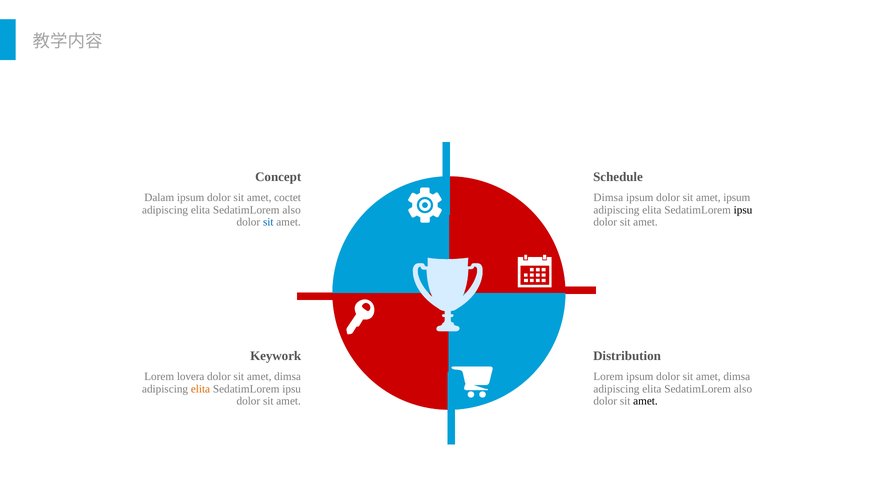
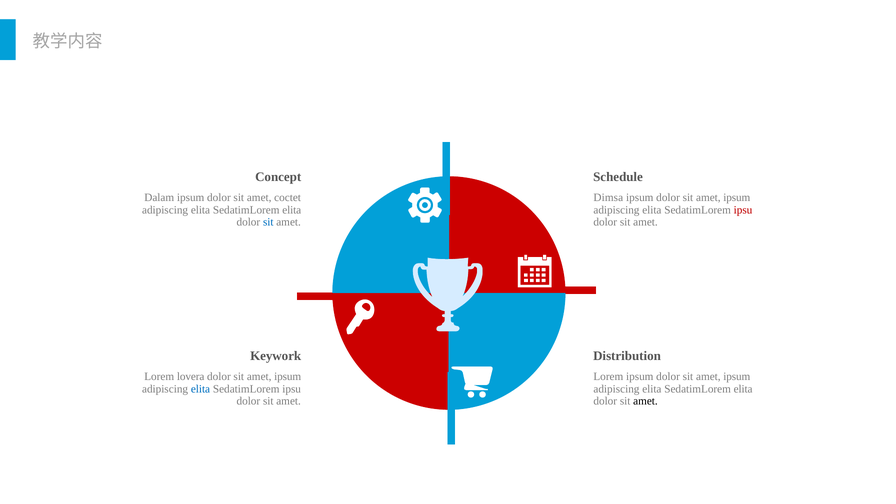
also: also -> elita (292, 210)
ipsu colour: black -> red (743, 210)
dimsa: dimsa -> ipsum (288, 377)
dimsa: dimsa -> ipsum (737, 377)
elita colour: orange -> blue (201, 389)
also: also -> elita (743, 389)
